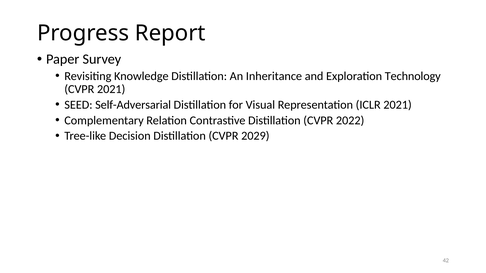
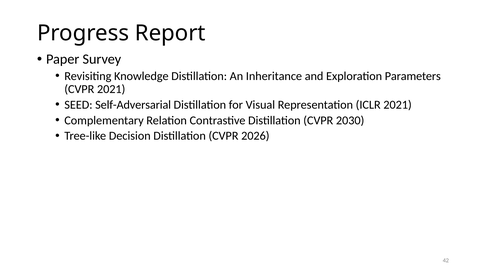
Technology: Technology -> Parameters (413, 76)
2022: 2022 -> 2030 (350, 121)
2029: 2029 -> 2026 (255, 136)
